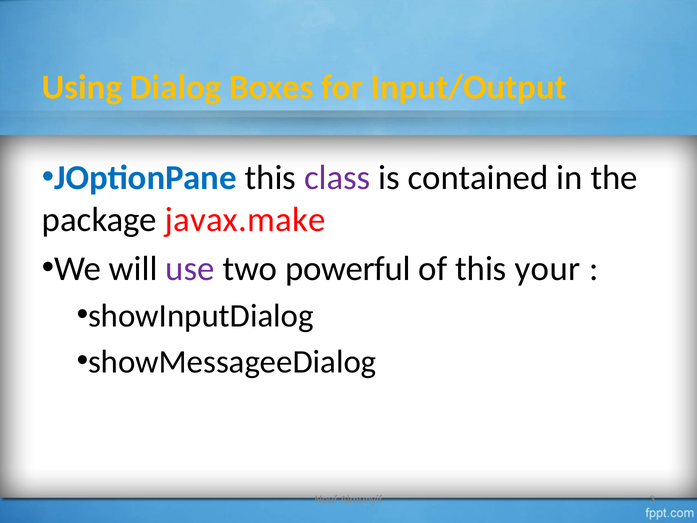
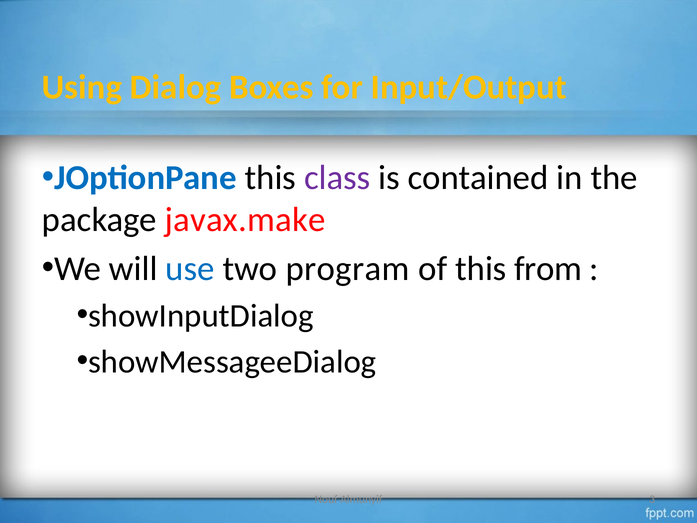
use colour: purple -> blue (190, 268)
powerful: powerful -> program (348, 268)
your: your -> from (548, 268)
